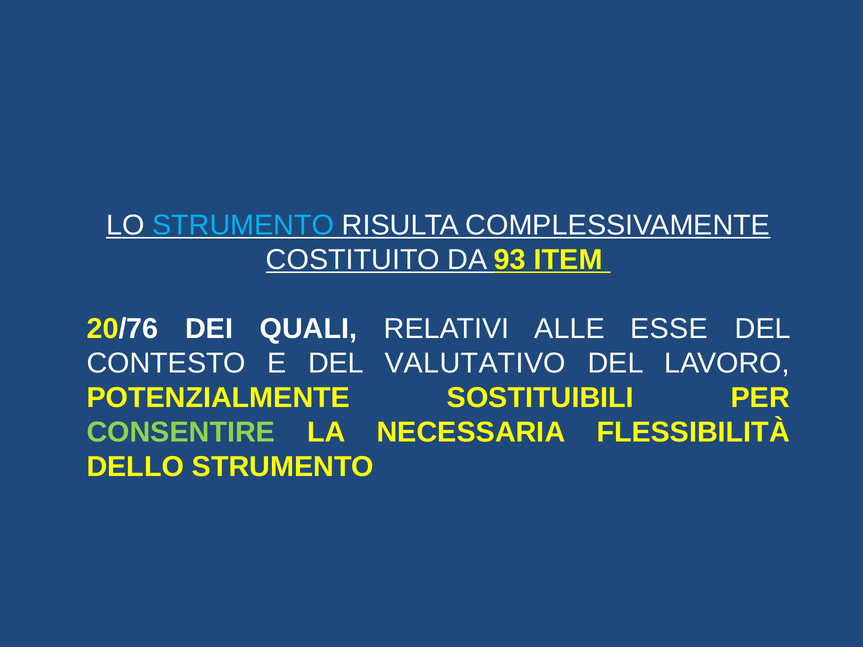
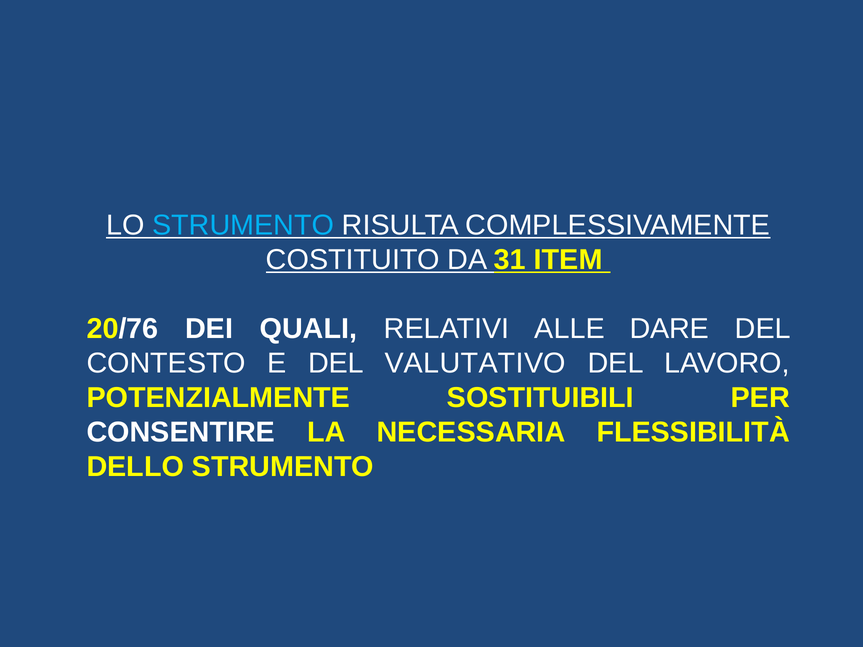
93: 93 -> 31 (510, 260)
ESSE: ESSE -> DARE (669, 329)
CONSENTIRE colour: light green -> white (181, 432)
